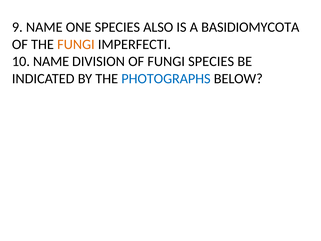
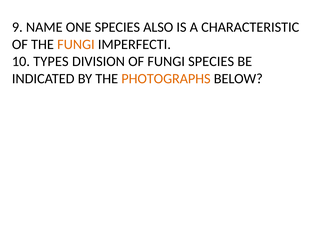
BASIDIOMYCOTA: BASIDIOMYCOTA -> CHARACTERISTIC (250, 27)
10 NAME: NAME -> TYPES (51, 61)
PHOTOGRAPHS colour: blue -> orange (166, 79)
